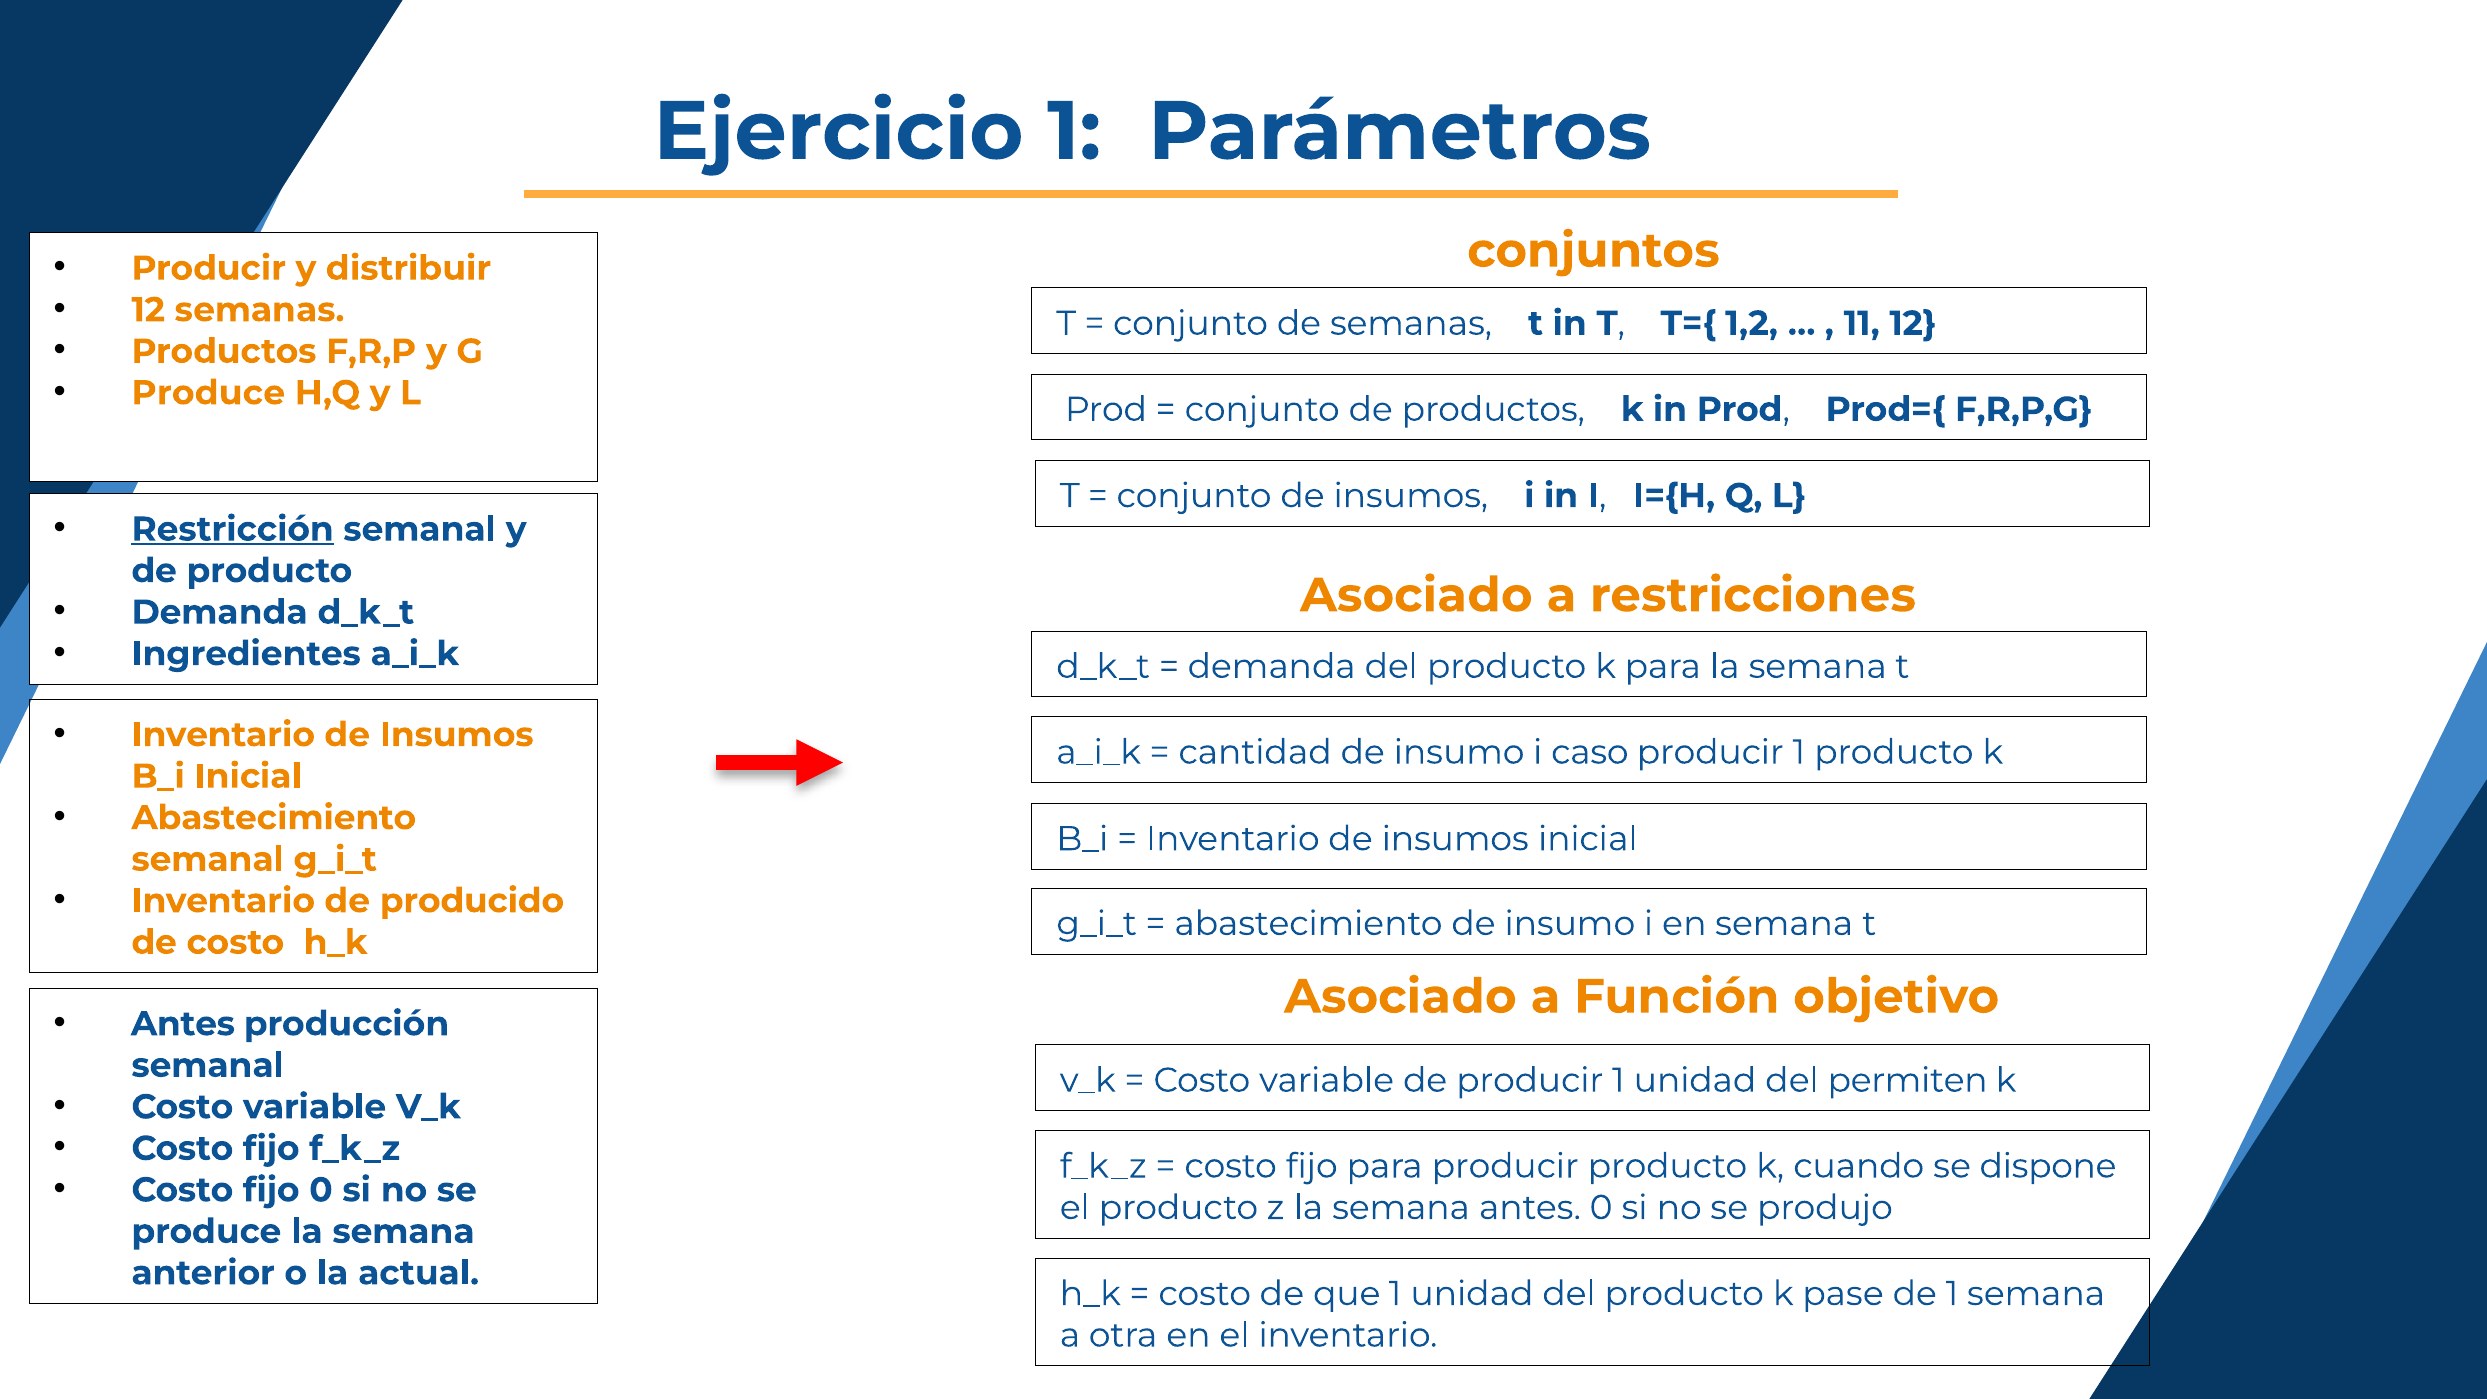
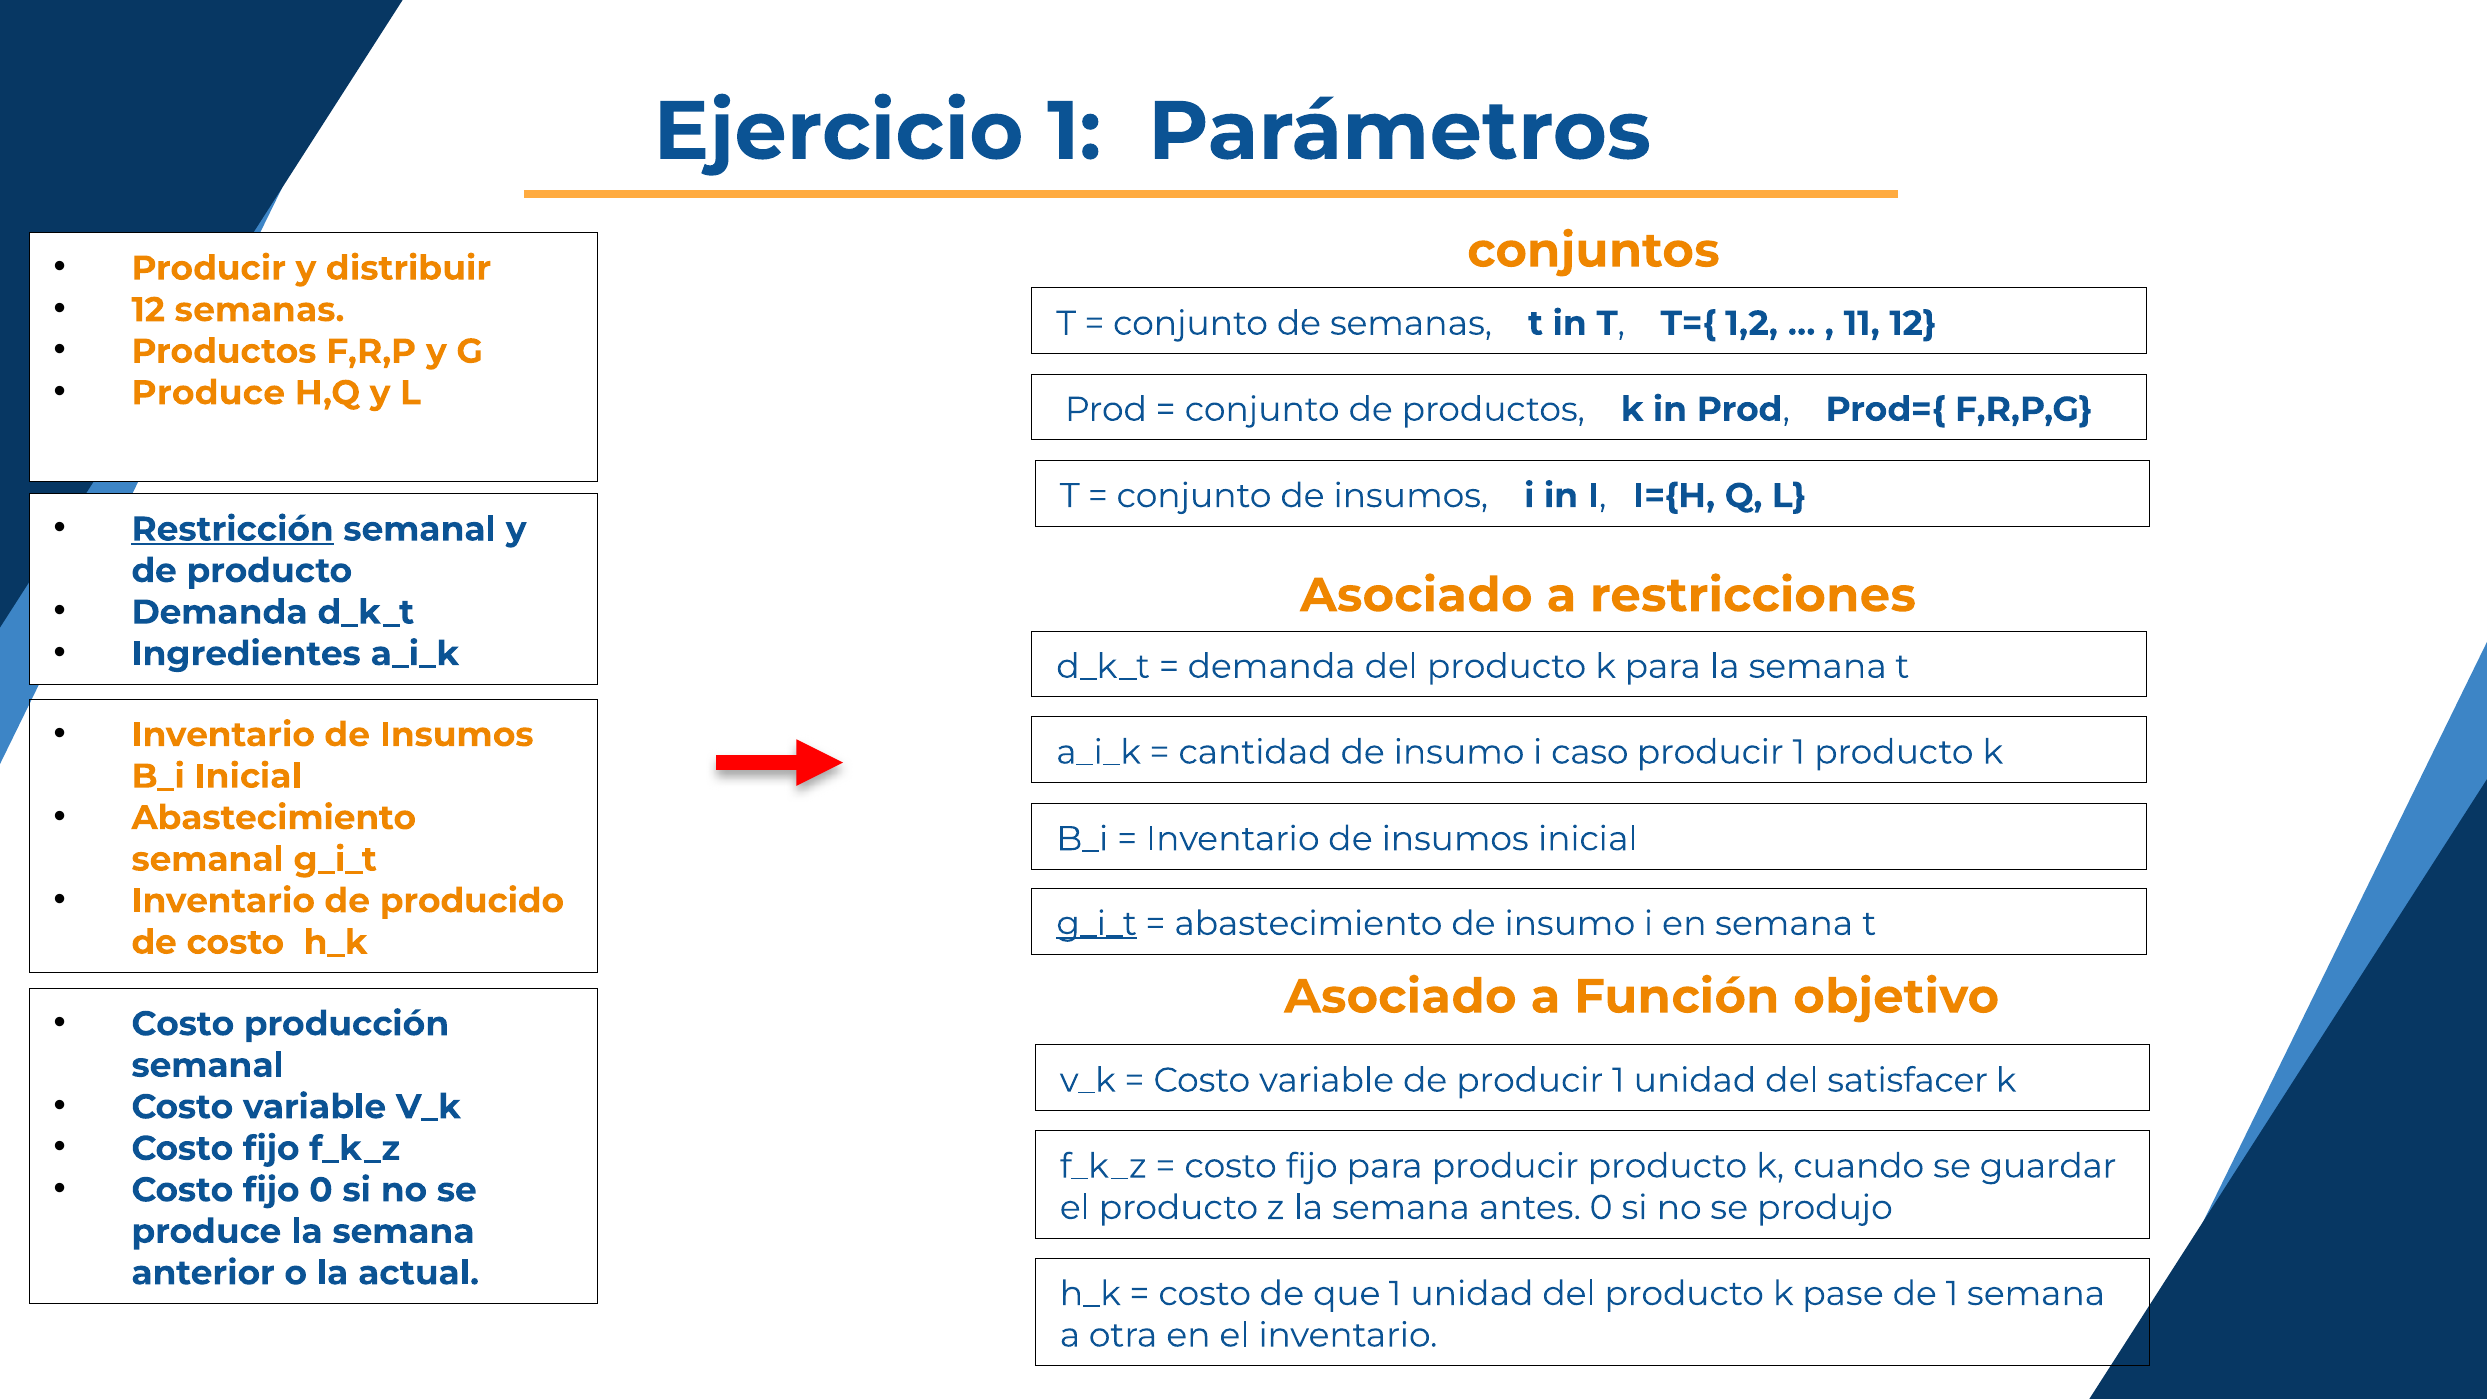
g_i_t underline: none -> present (1097, 924)
Antes: Antes -> Costo (183, 1024)
permiten: permiten -> satisfacer (1908, 1080)
dispone: dispone -> guardar (2048, 1166)
